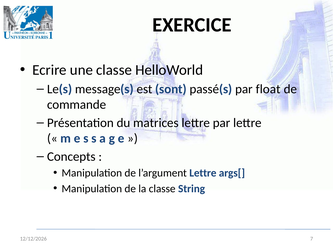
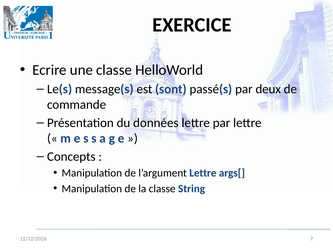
float: float -> deux (268, 89)
matrices: matrices -> données (156, 123)
